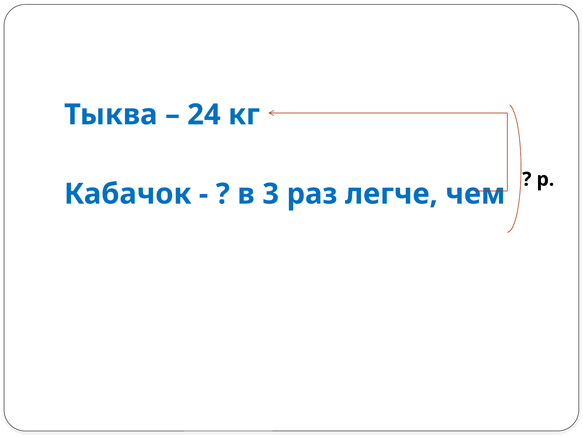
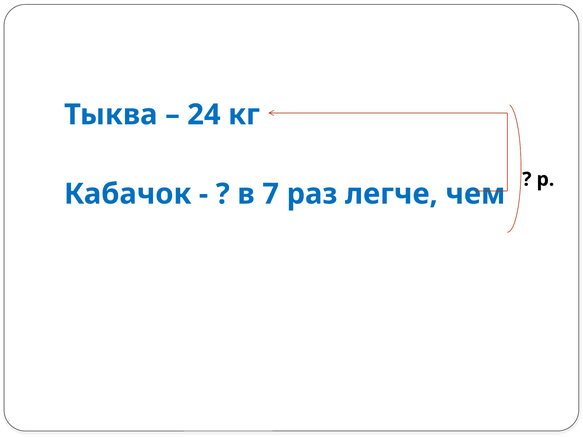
3: 3 -> 7 (271, 194)
